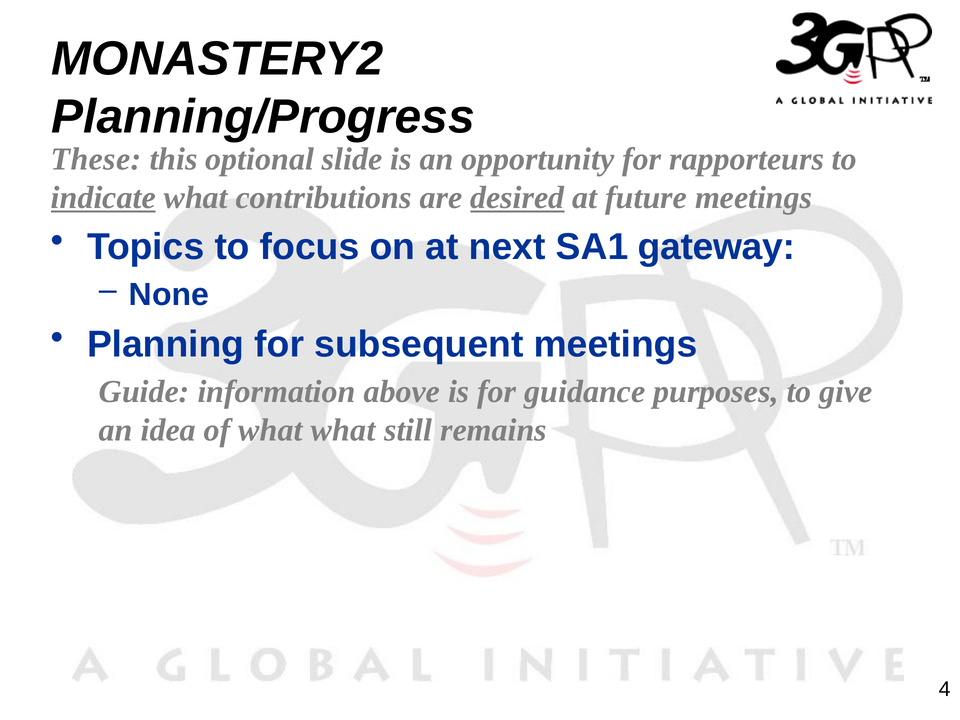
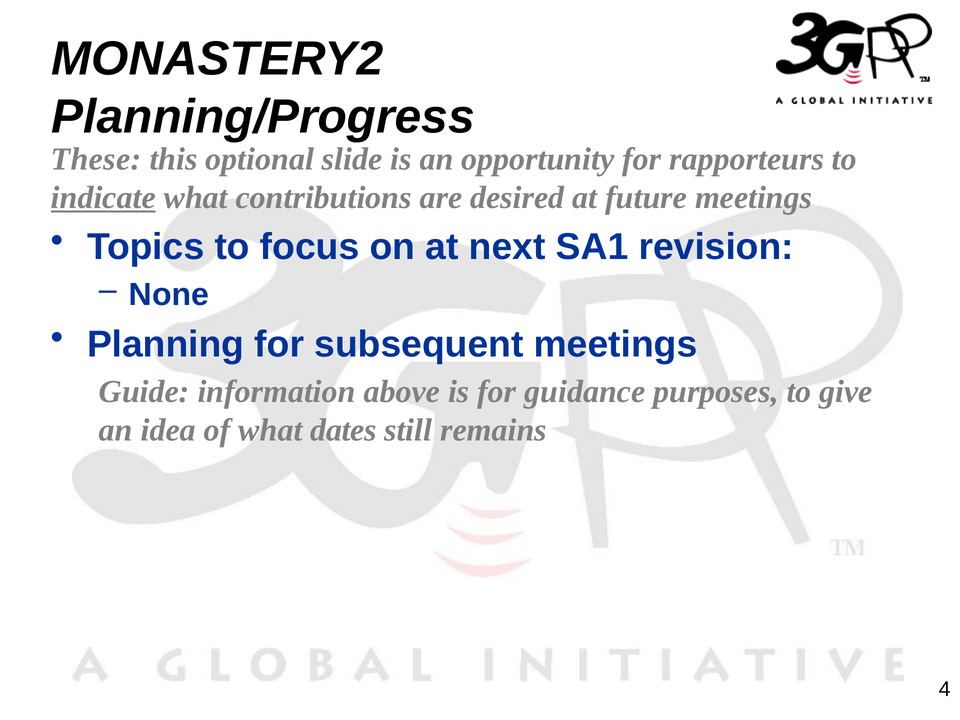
desired underline: present -> none (517, 198)
gateway: gateway -> revision (716, 247)
what what: what -> dates (343, 430)
